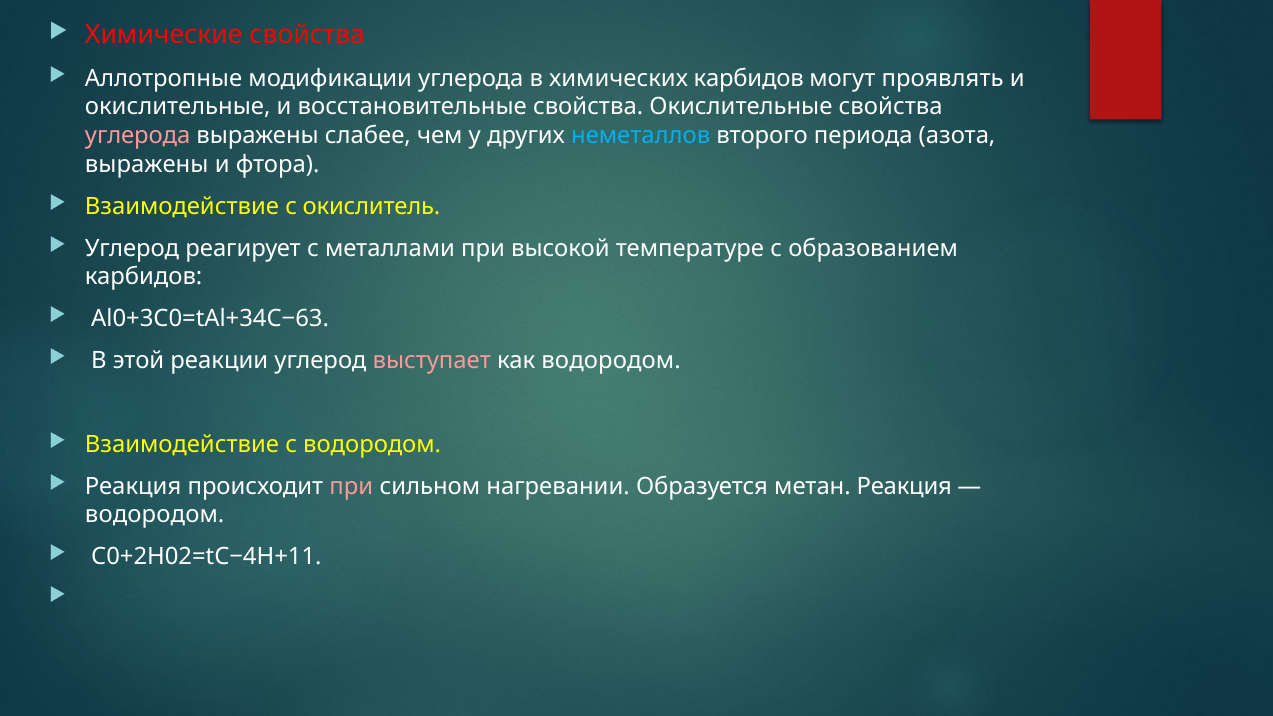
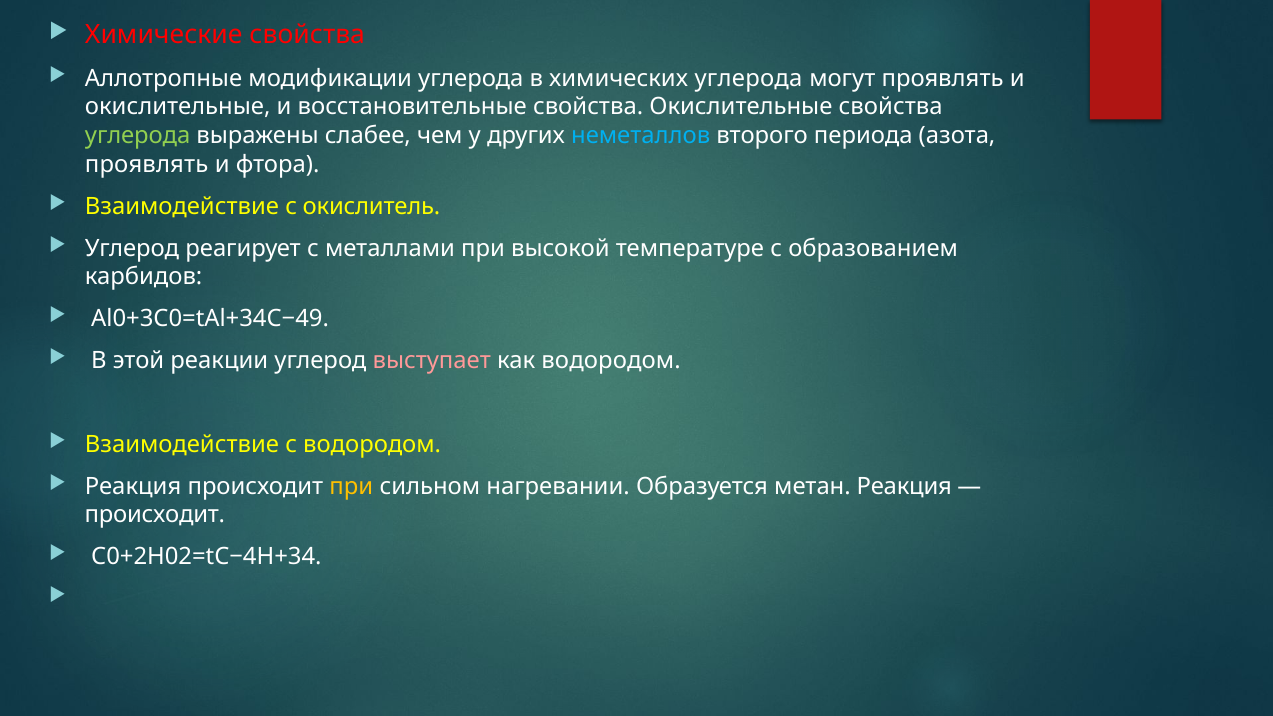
химических карбидов: карбидов -> углерода (748, 78)
углерода colour: pink -> light green (138, 136)
выражены: выражены -> проявлять (147, 164)
Al0+3C0=tAl+34C−63: Al0+3C0=tAl+34C−63 -> Al0+3C0=tAl+34C−49 (210, 319)
при colour: pink -> yellow (351, 486)
водородом: водородом -> происходит (155, 515)
C0+2H02=tC−4H+11: C0+2H02=tC−4H+11 -> C0+2H02=tC−4H+34 (206, 557)
